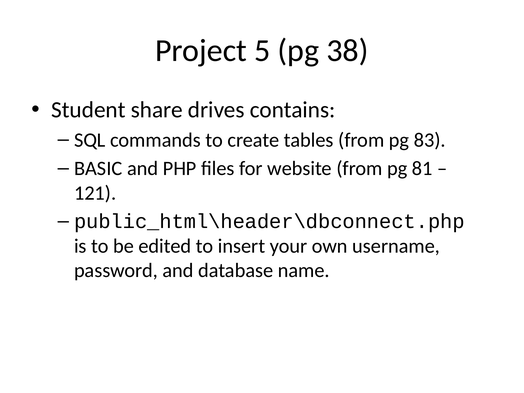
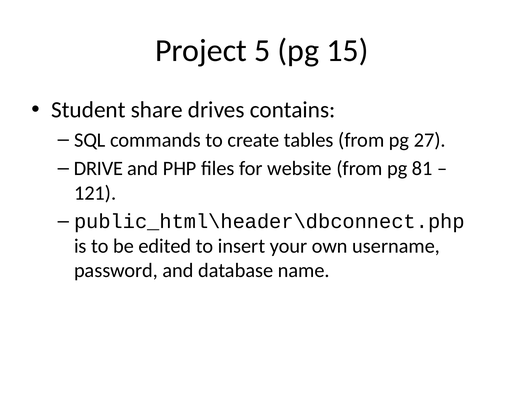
38: 38 -> 15 (347, 51)
83: 83 -> 27 (430, 140)
BASIC: BASIC -> DRIVE (98, 169)
